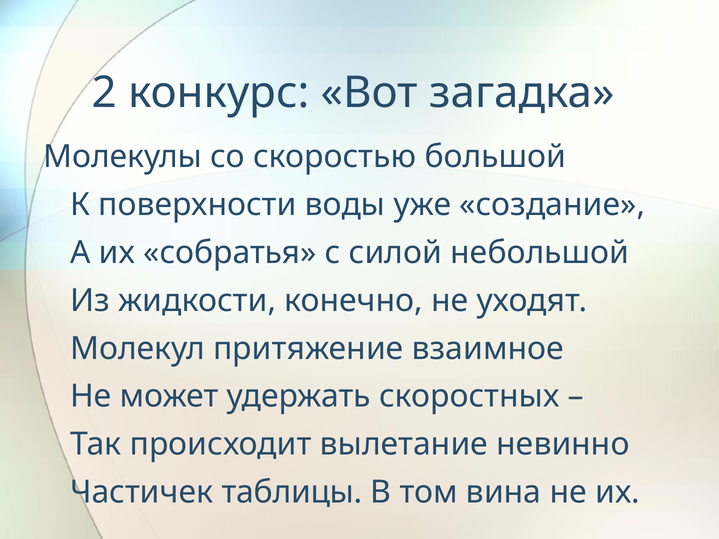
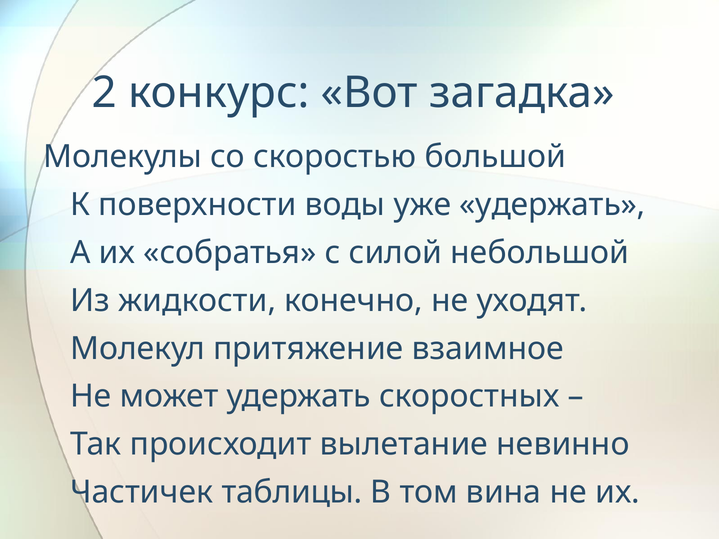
уже создание: создание -> удержать (552, 205)
